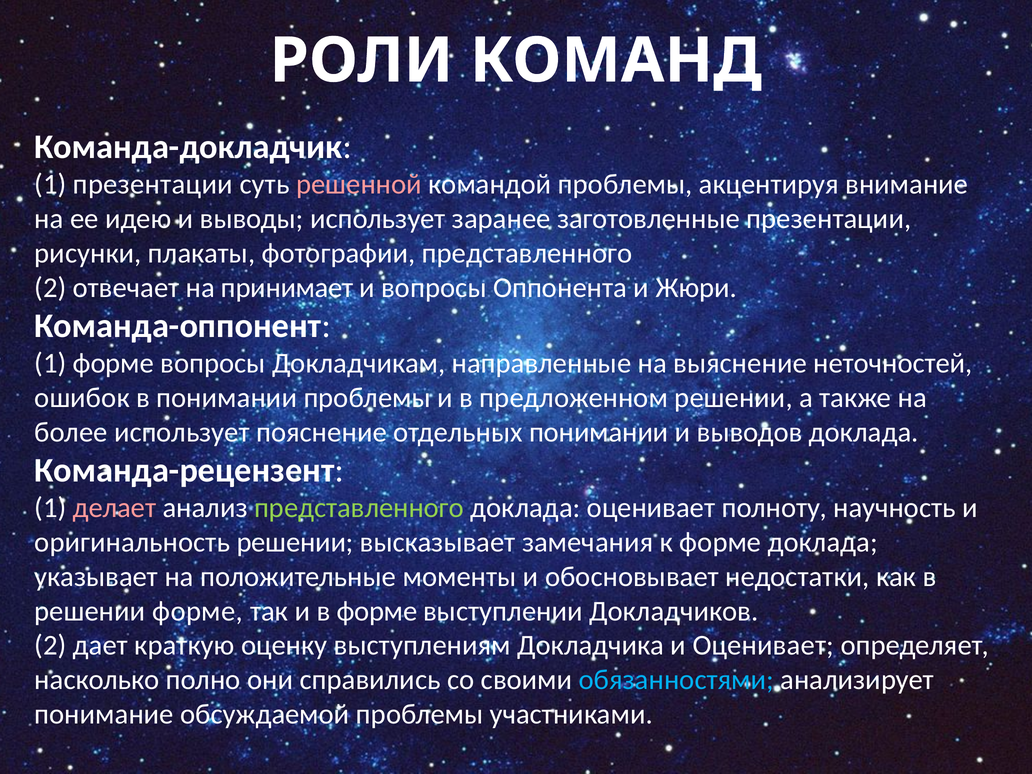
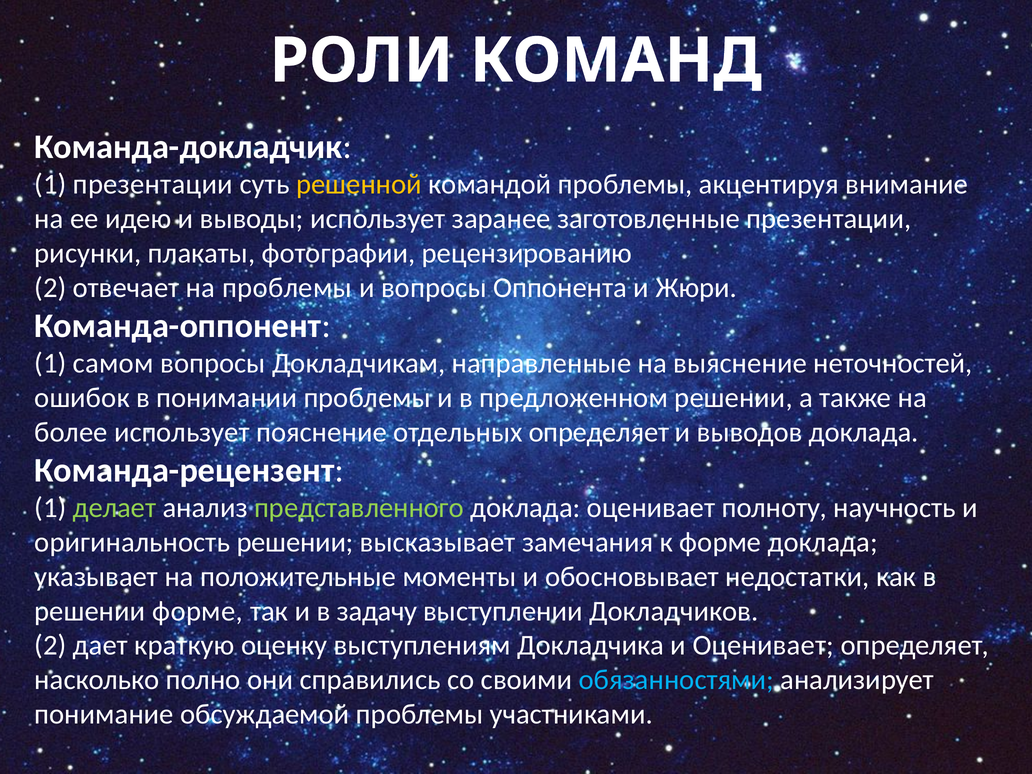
решенной colour: pink -> yellow (359, 184)
фотографии представленного: представленного -> рецензированию (527, 253)
на принимает: принимает -> проблемы (287, 288)
1 форме: форме -> самом (113, 363)
отдельных понимании: понимании -> определяет (599, 432)
делает colour: pink -> light green (115, 508)
в форме: форме -> задачу (377, 611)
